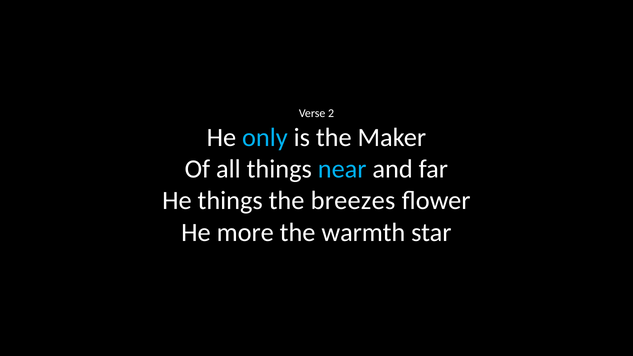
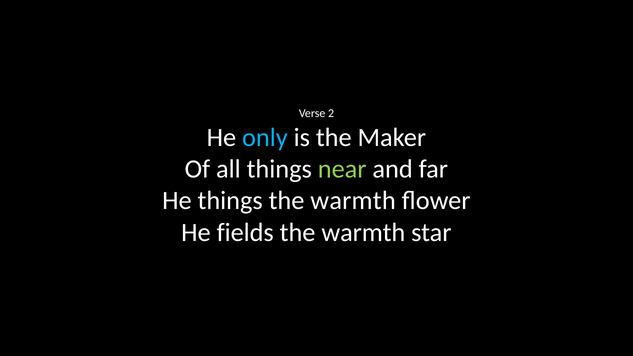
near colour: light blue -> light green (342, 169)
breezes: breezes -> warmth (353, 201)
more: more -> fields (245, 232)
